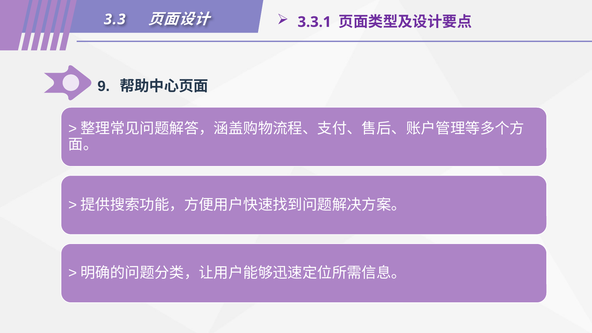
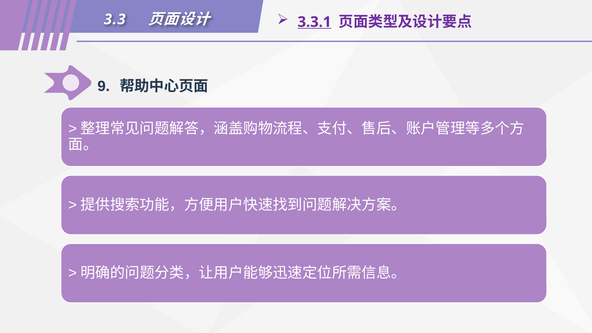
3.3.1 underline: none -> present (314, 22)
